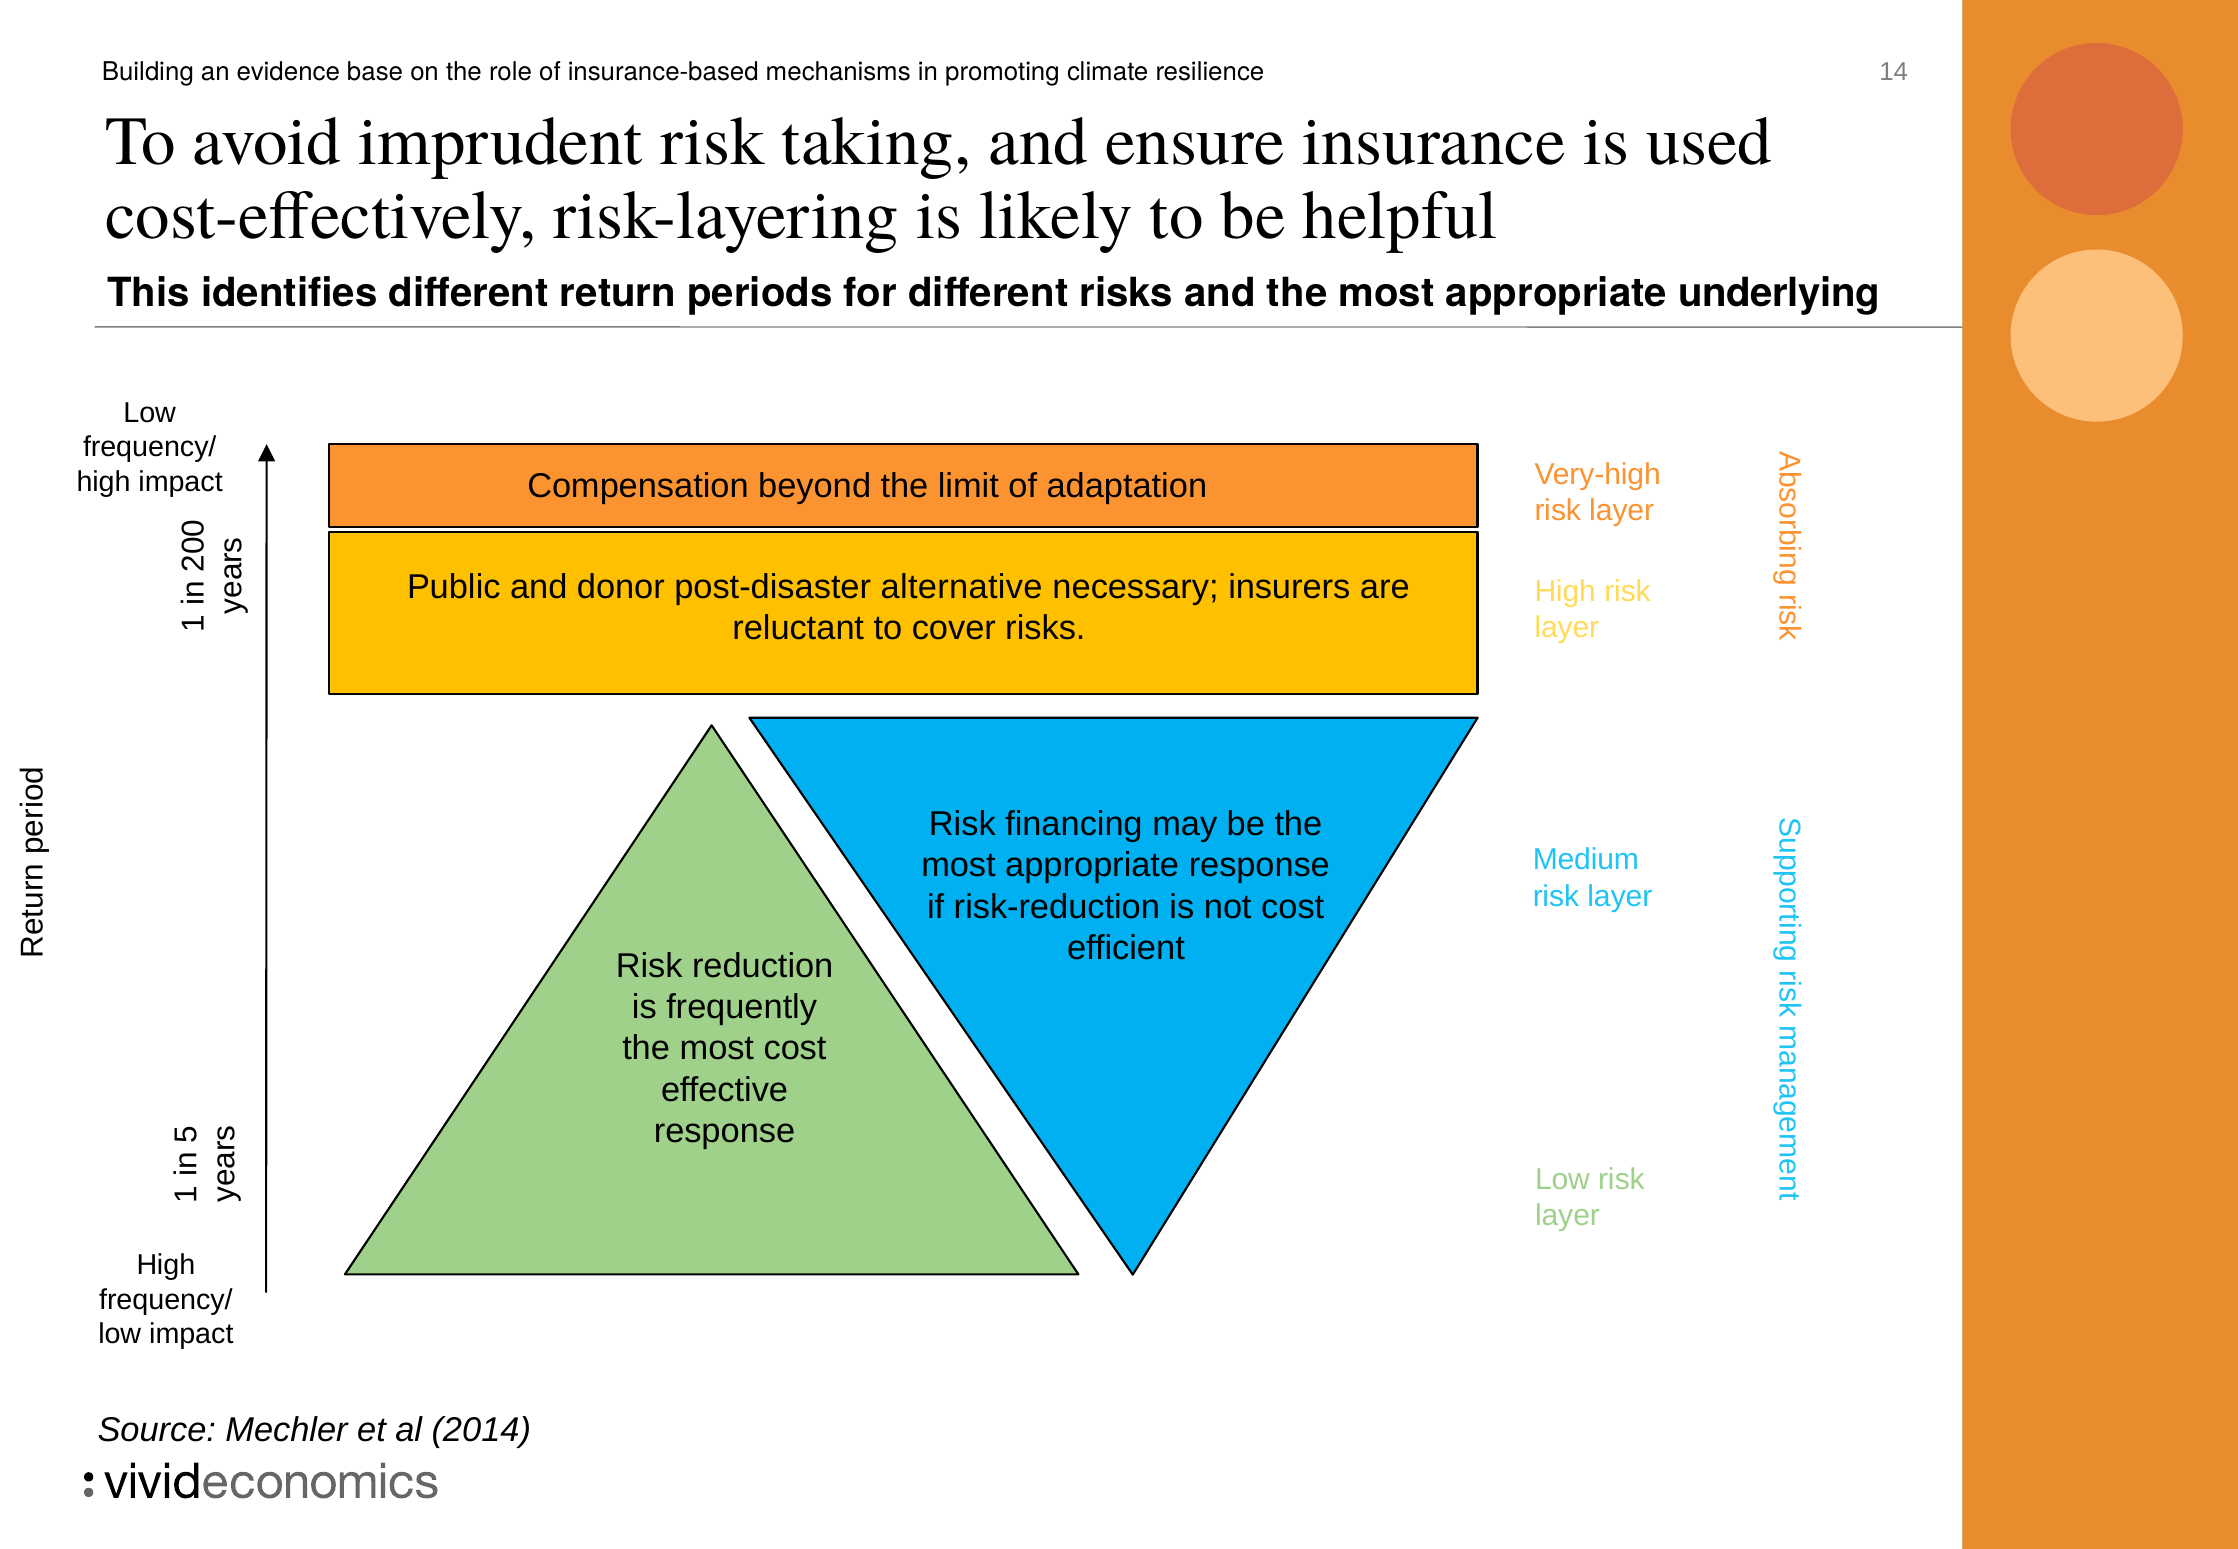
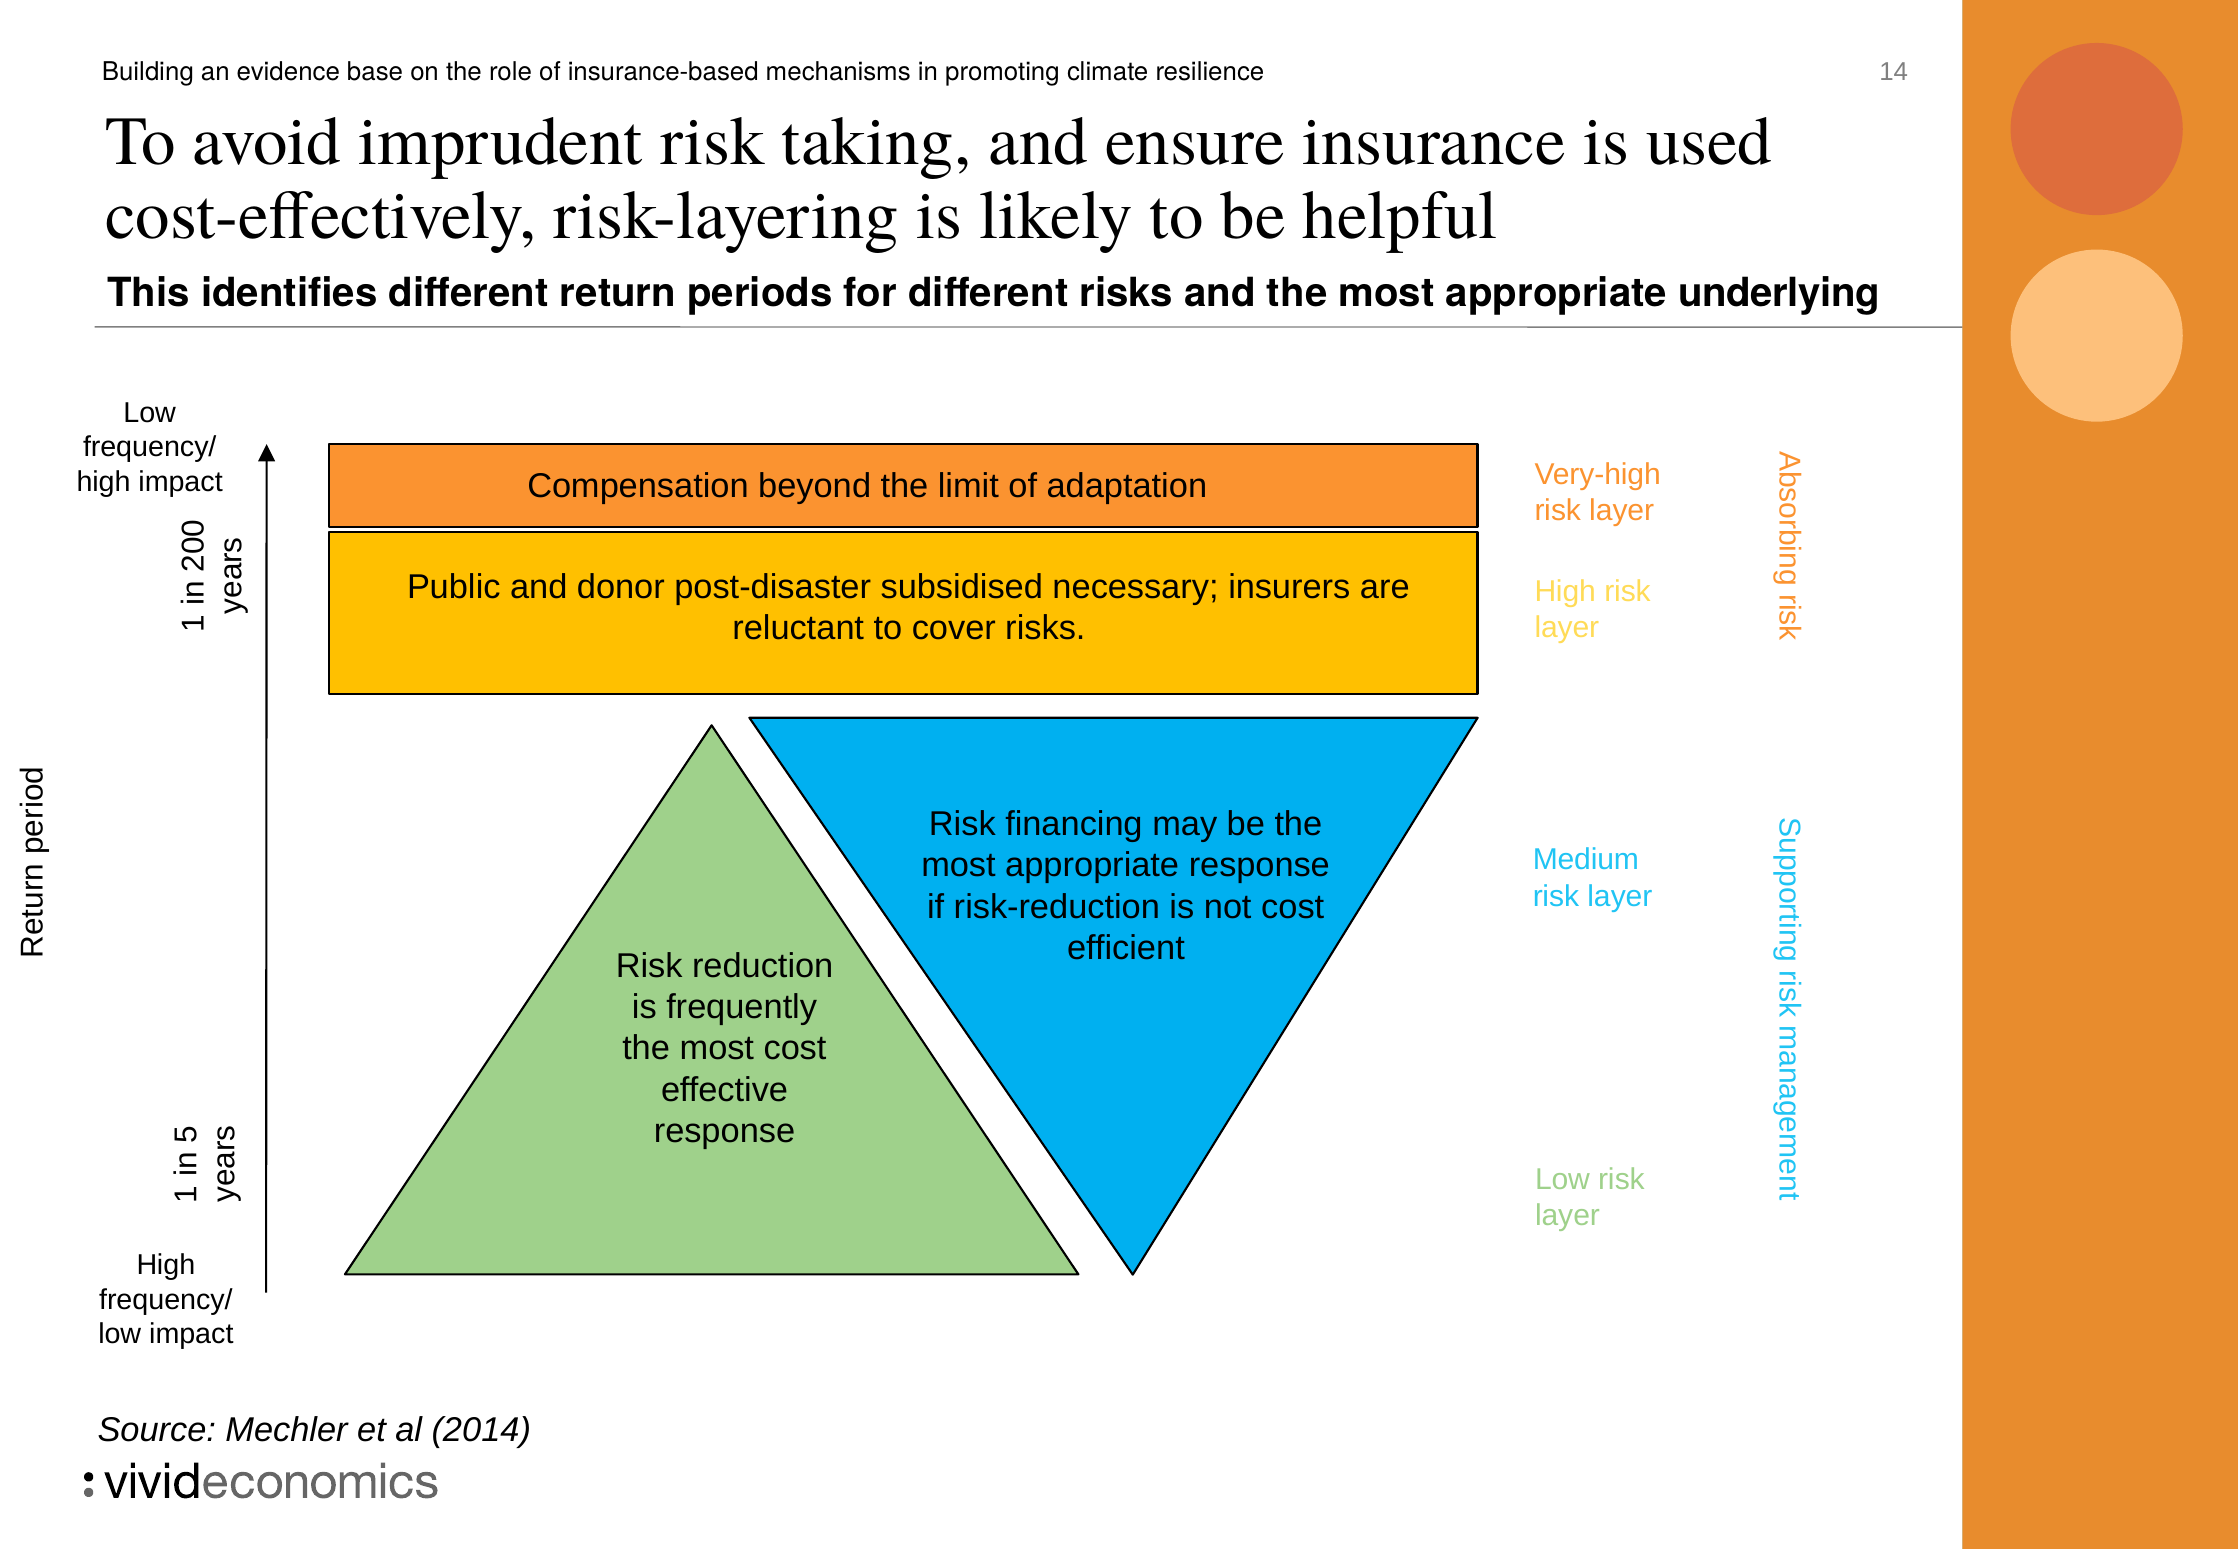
alternative: alternative -> subsidised (962, 587)
